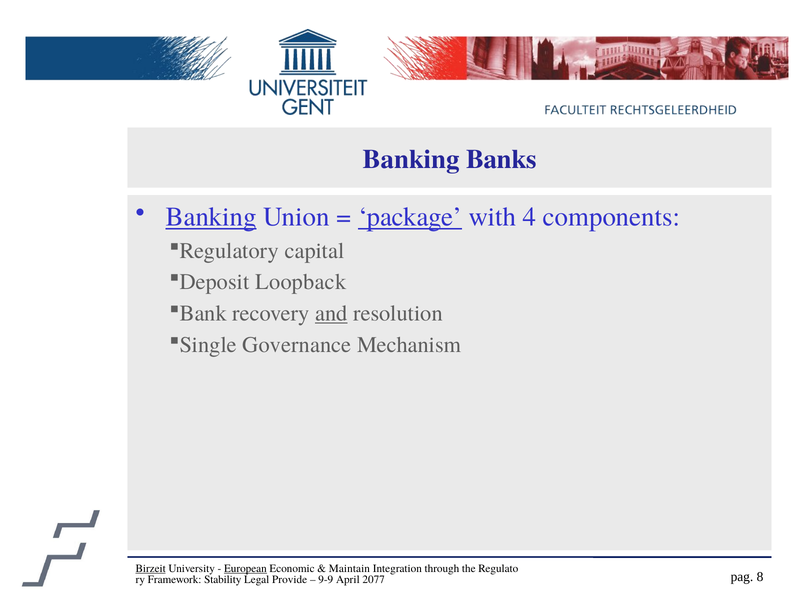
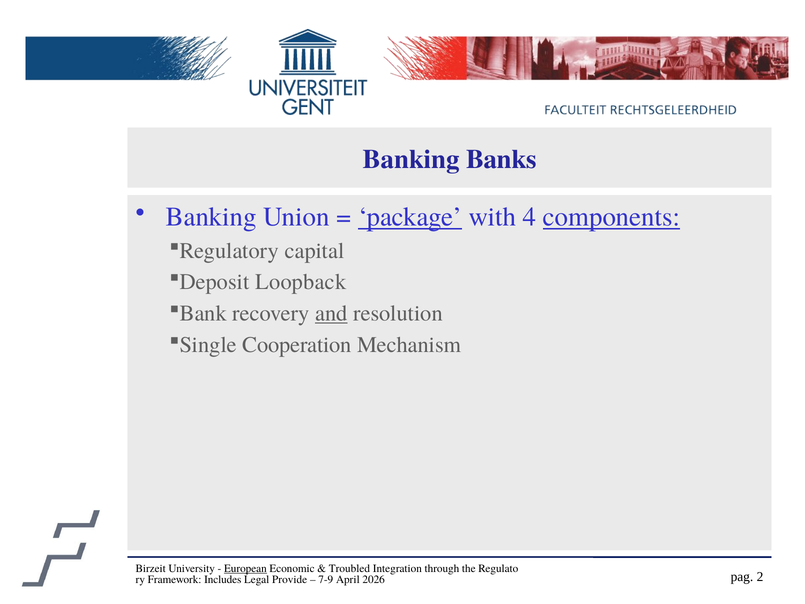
Banking underline: present -> none (211, 217)
components underline: none -> present (612, 217)
Governance: Governance -> Cooperation (297, 345)
Birzeit underline: present -> none (151, 568)
Maintain: Maintain -> Troubled (349, 568)
8: 8 -> 2 (760, 577)
Stability: Stability -> Includes (223, 579)
9-9: 9-9 -> 7-9 (326, 579)
2077: 2077 -> 2026 (374, 579)
